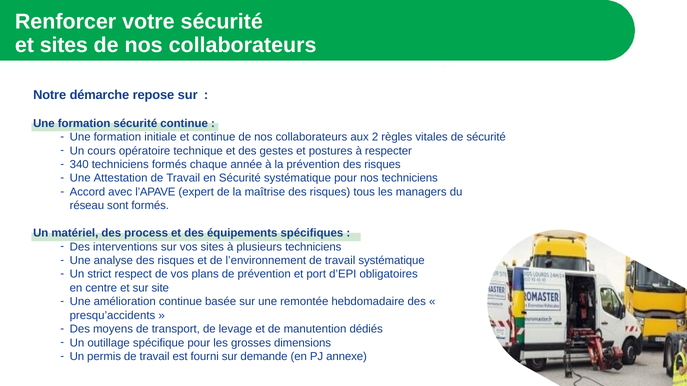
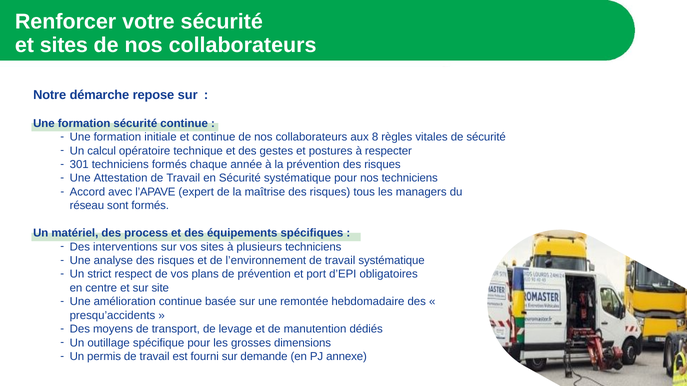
2: 2 -> 8 (375, 137)
cours: cours -> calcul (102, 151)
340: 340 -> 301 (79, 165)
